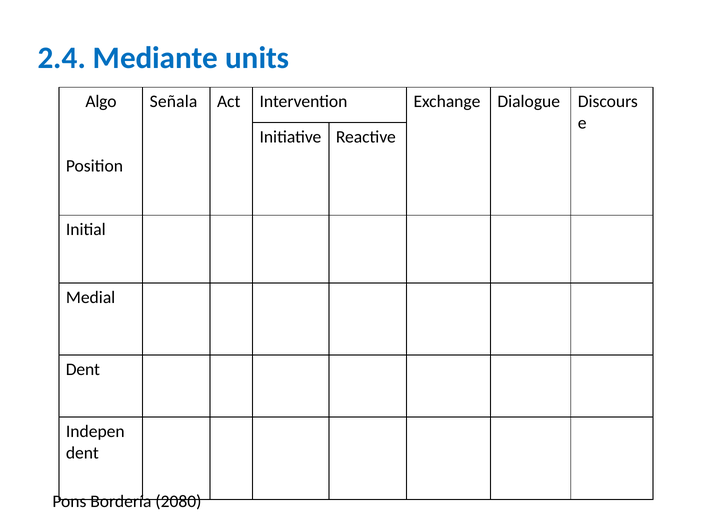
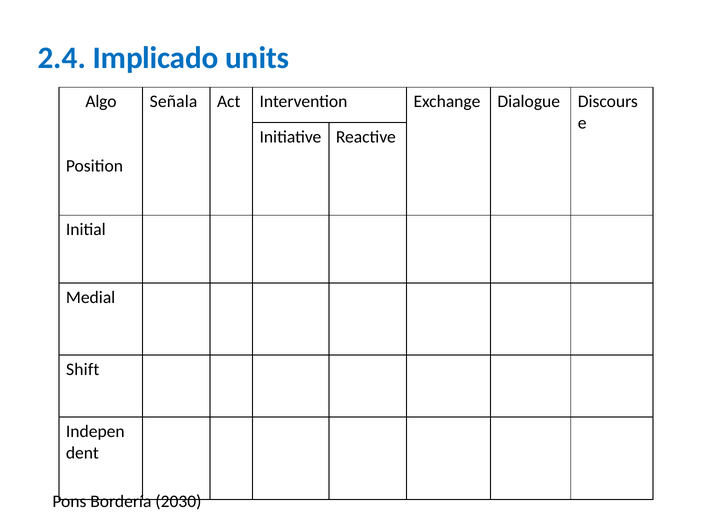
Mediante: Mediante -> Implicado (156, 58)
Dent: Dent -> Shift (83, 370)
2080: 2080 -> 2030 (178, 502)
